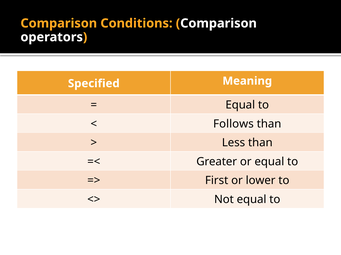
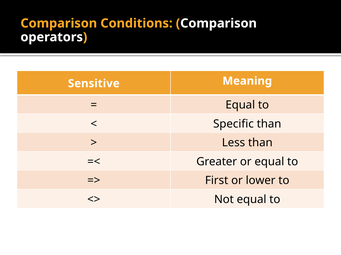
Specified: Specified -> Sensitive (94, 84)
Follows: Follows -> Specific (233, 124)
